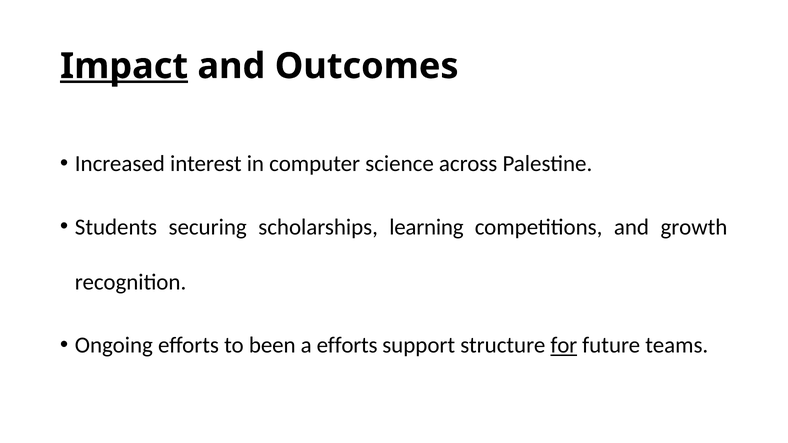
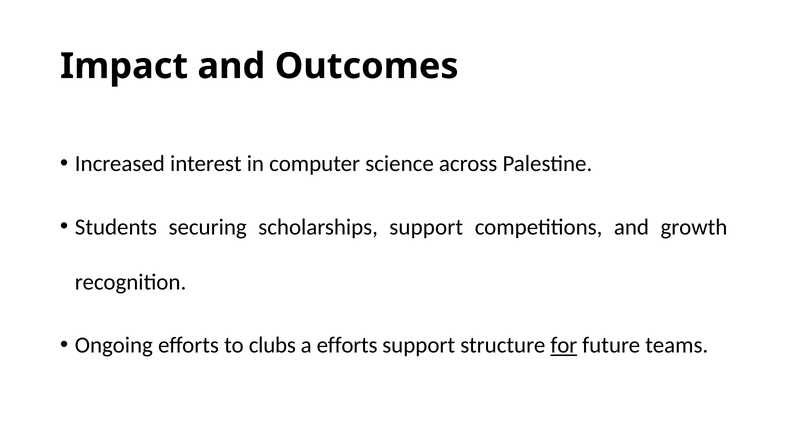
Impact underline: present -> none (124, 66)
scholarships learning: learning -> support (426, 227)
been: been -> clubs (272, 345)
